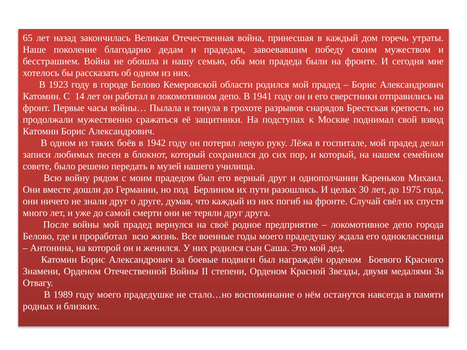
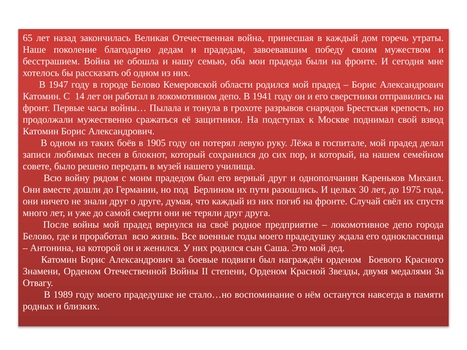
1923: 1923 -> 1947 (58, 85)
1942: 1942 -> 1905 (156, 143)
